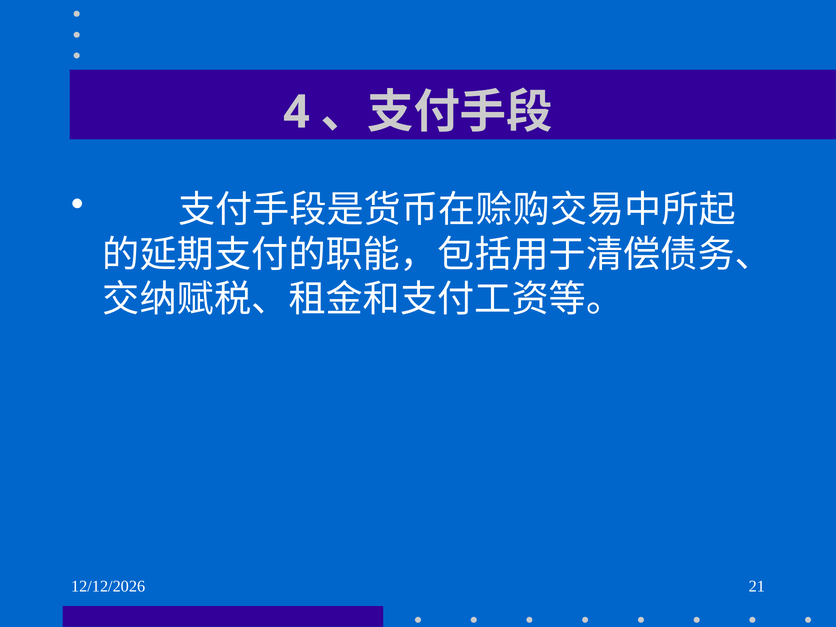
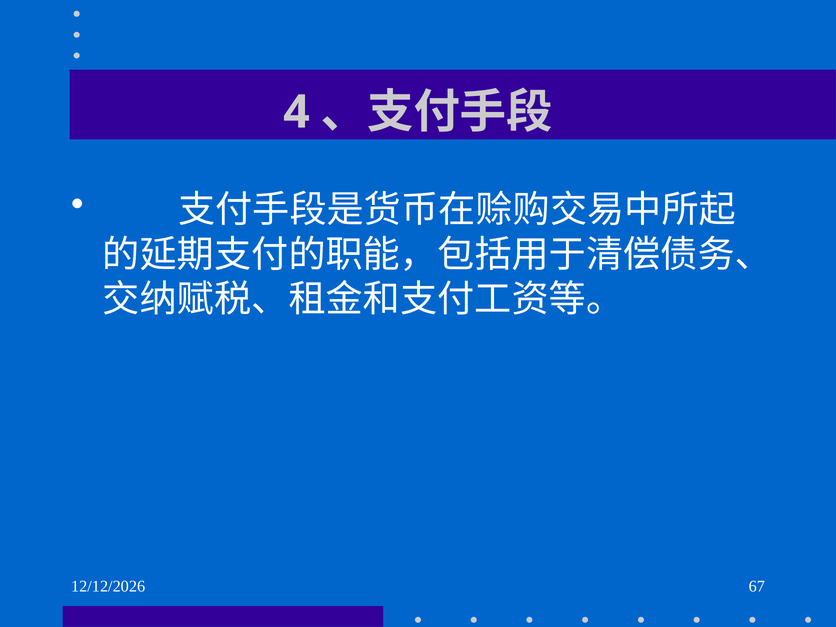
21: 21 -> 67 (757, 586)
